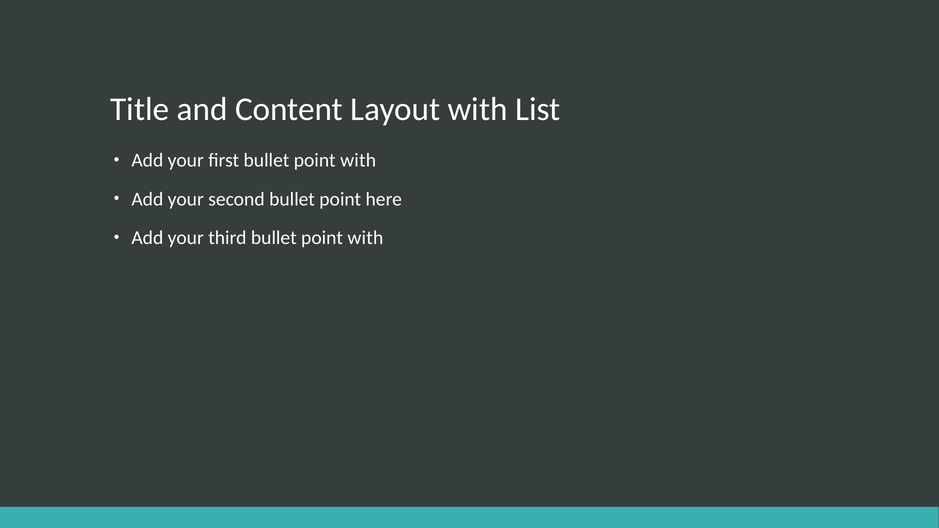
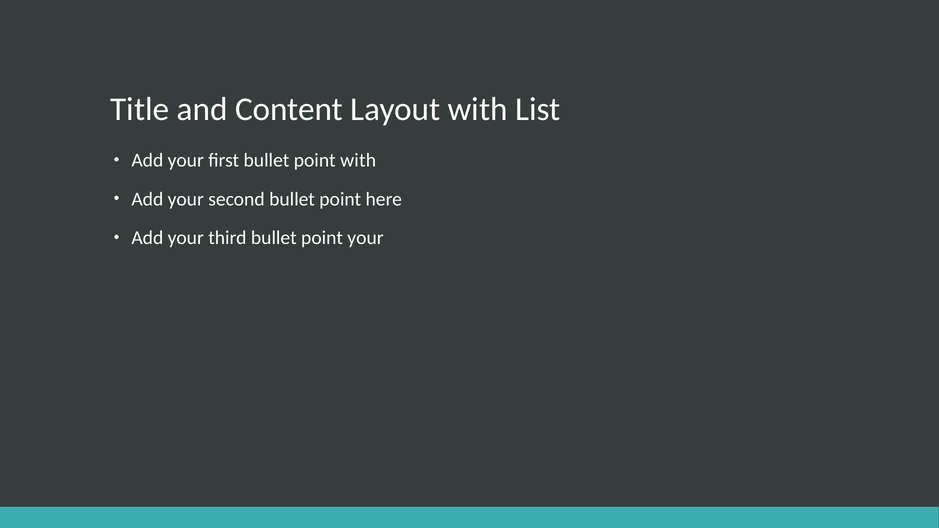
third bullet point with: with -> your (365, 238)
